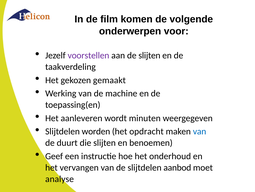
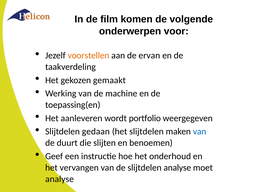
voorstellen colour: purple -> orange (88, 55)
de slijten: slijten -> ervan (149, 55)
minuten: minuten -> portfolio (145, 118)
worden: worden -> gedaan (96, 131)
het opdracht: opdracht -> slijtdelen (146, 131)
slijtdelen aanbod: aanbod -> analyse (177, 167)
